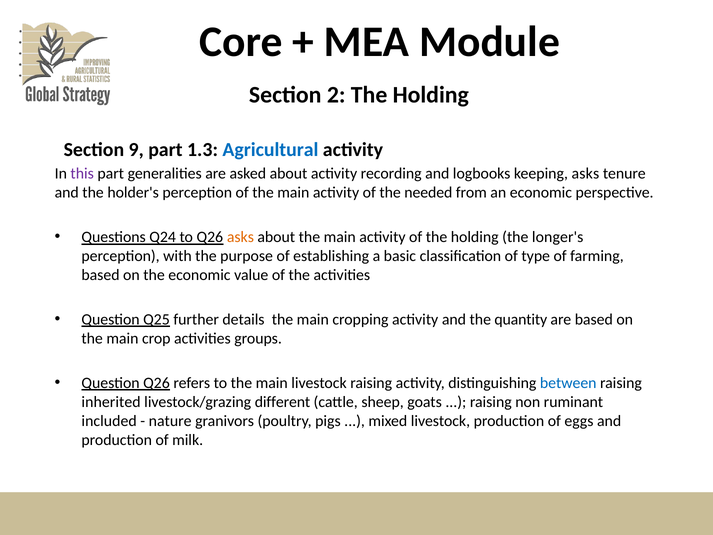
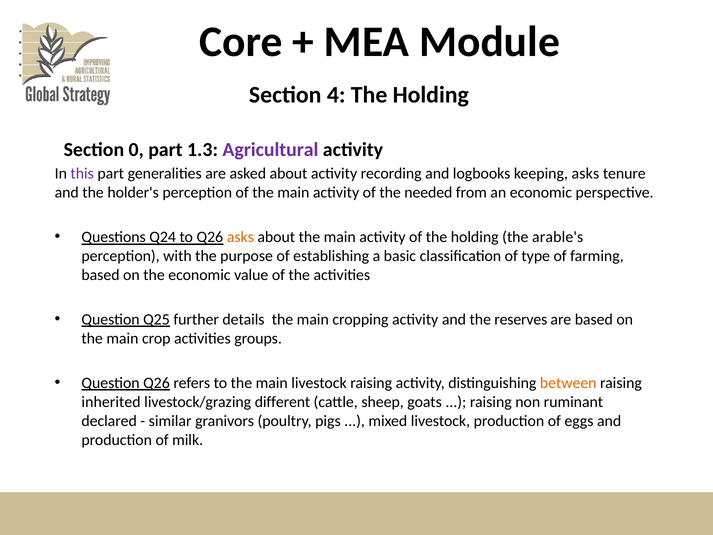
2: 2 -> 4 (336, 95)
9: 9 -> 0 (136, 149)
Agricultural colour: blue -> purple (270, 149)
longer's: longer's -> arable's (558, 237)
quantity: quantity -> reserves (521, 319)
between colour: blue -> orange (568, 383)
included: included -> declared (109, 421)
nature: nature -> similar (170, 421)
